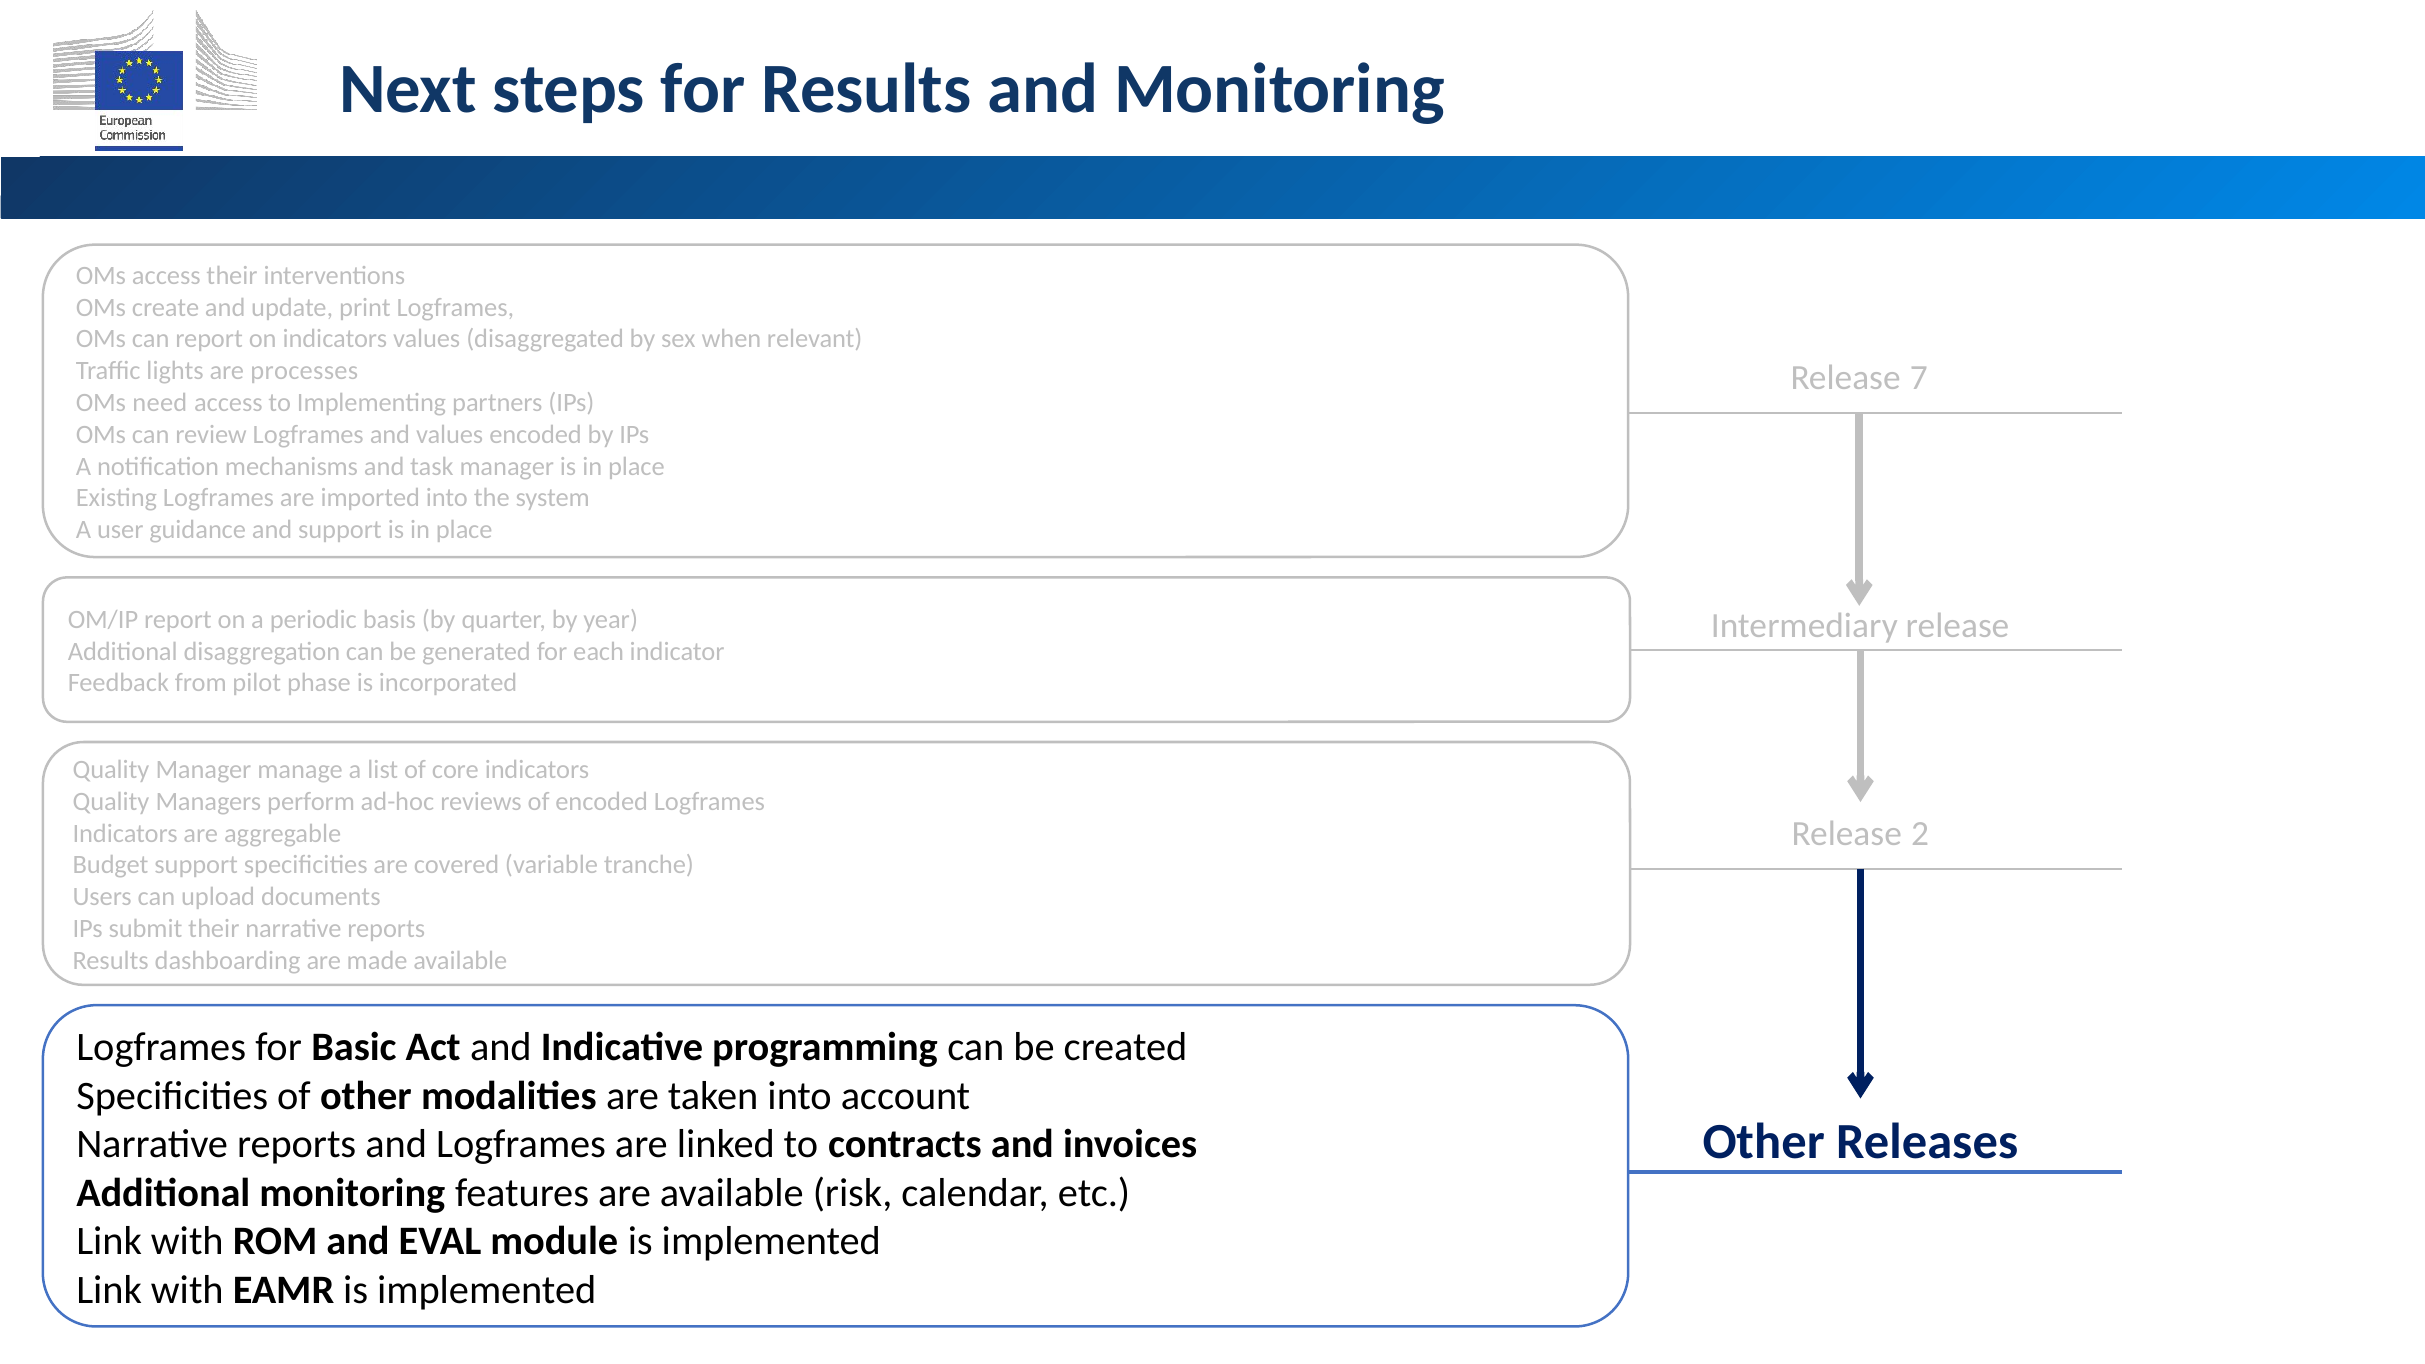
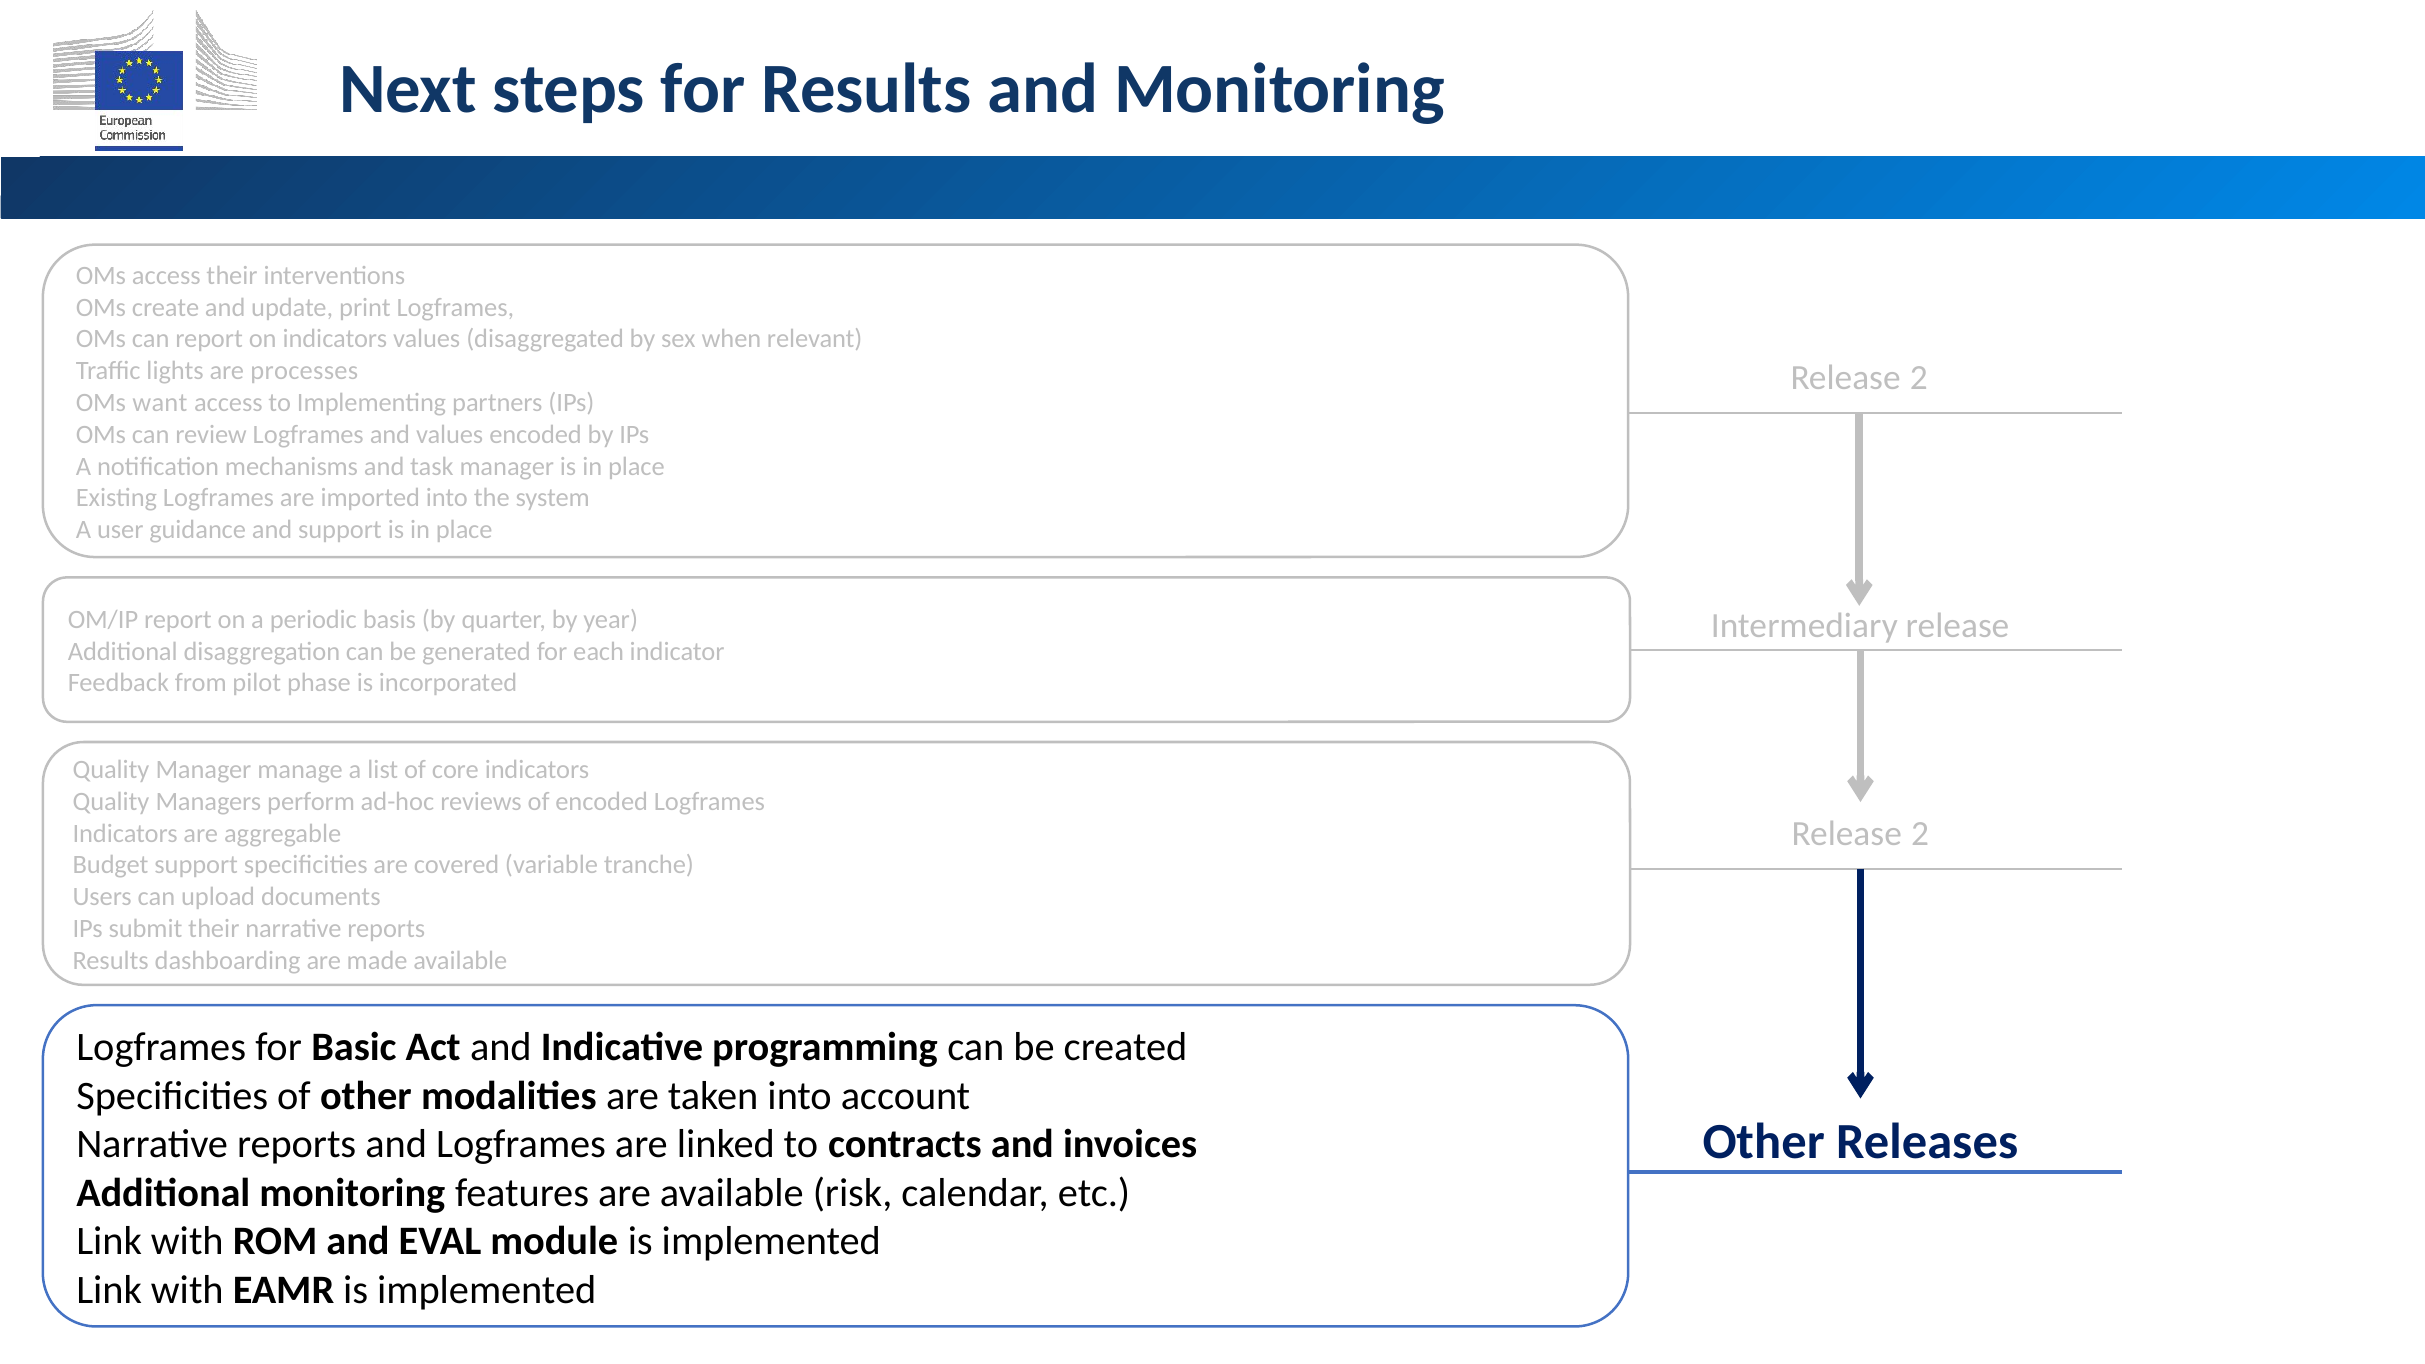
7: 7 -> 2 (1919, 378)
need: need -> want (160, 403)
